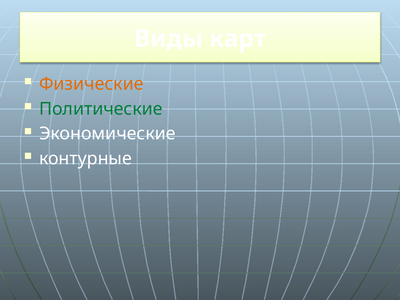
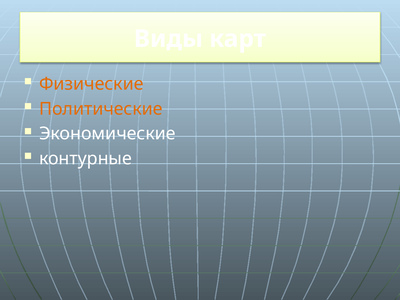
Политические colour: green -> orange (101, 109)
